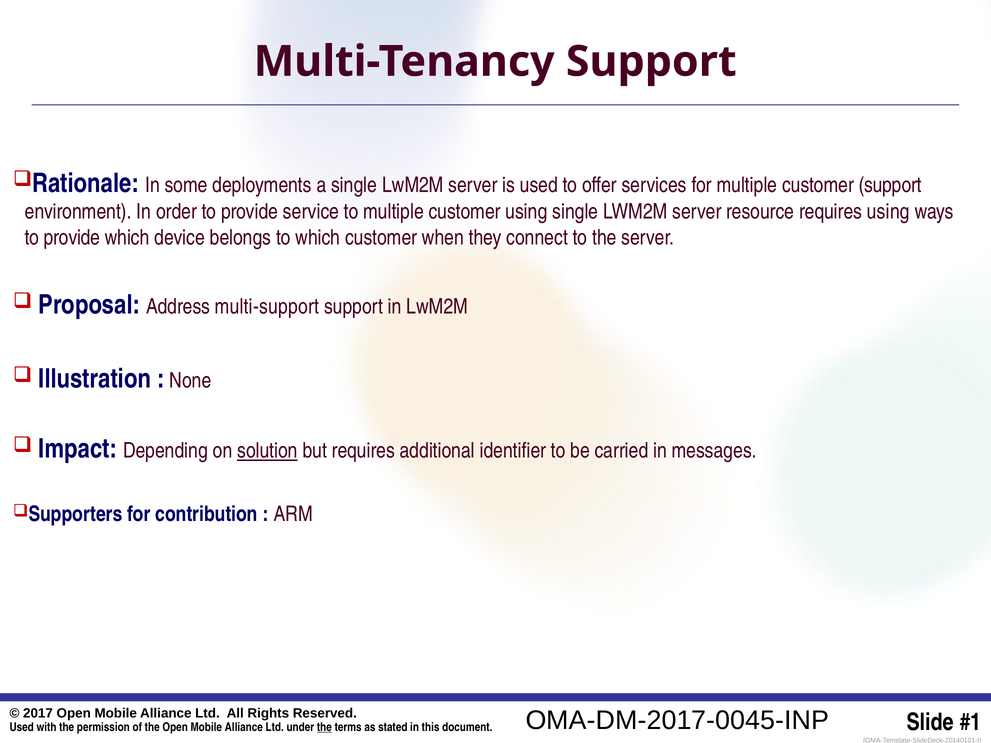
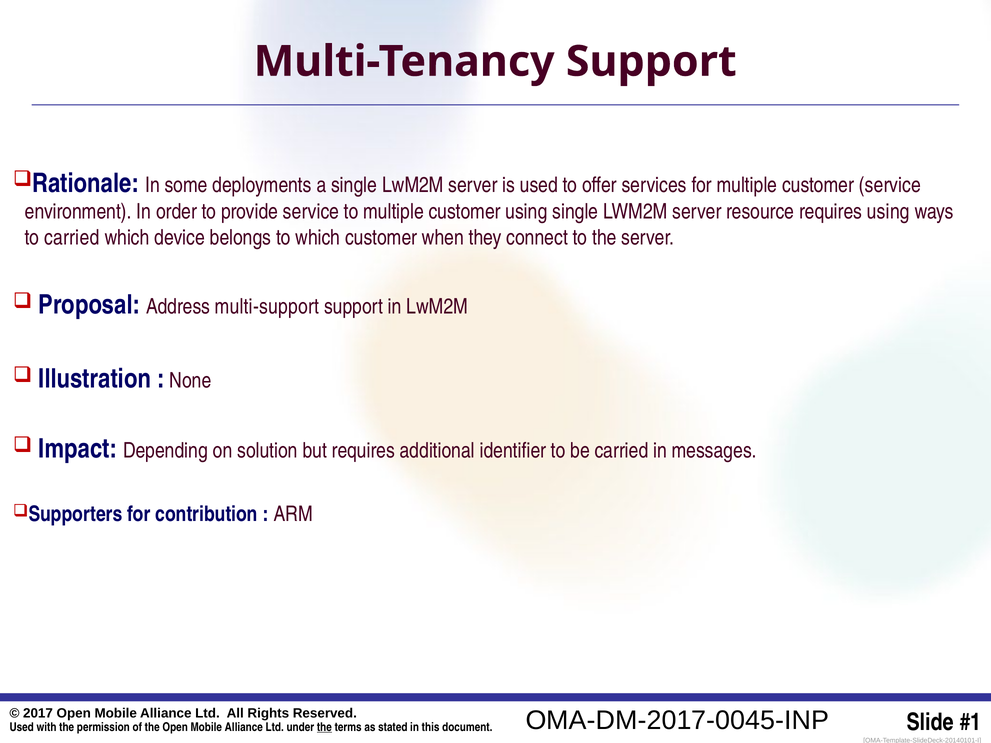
customer support: support -> service (890, 185)
provide: provide -> carried (72, 238)
solution underline: present -> none (267, 451)
